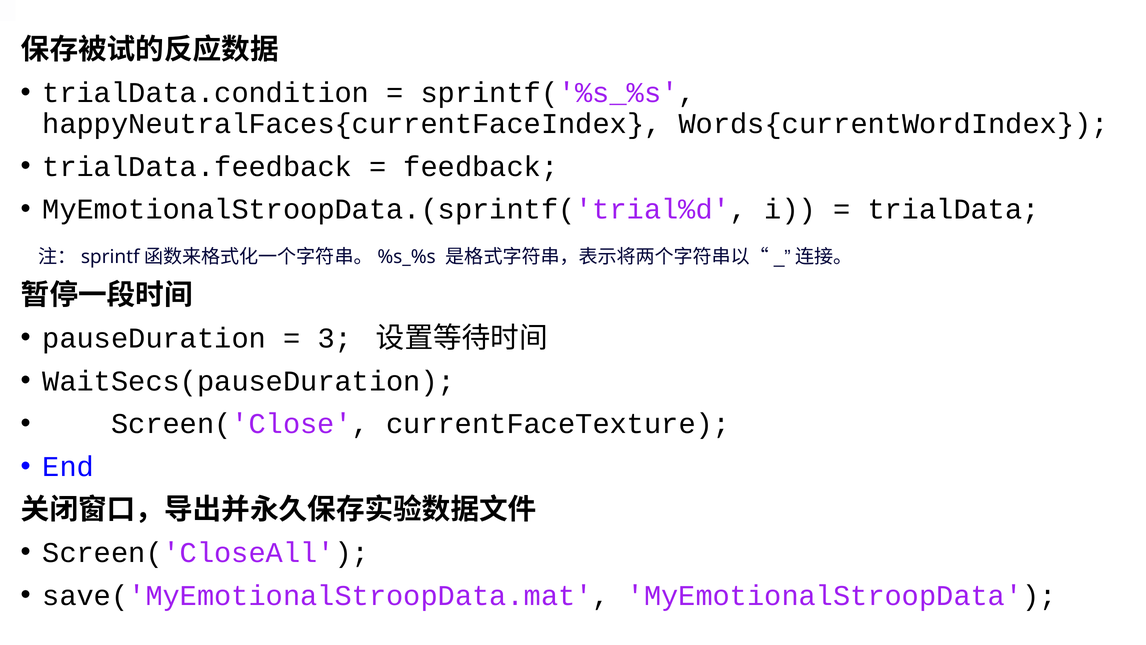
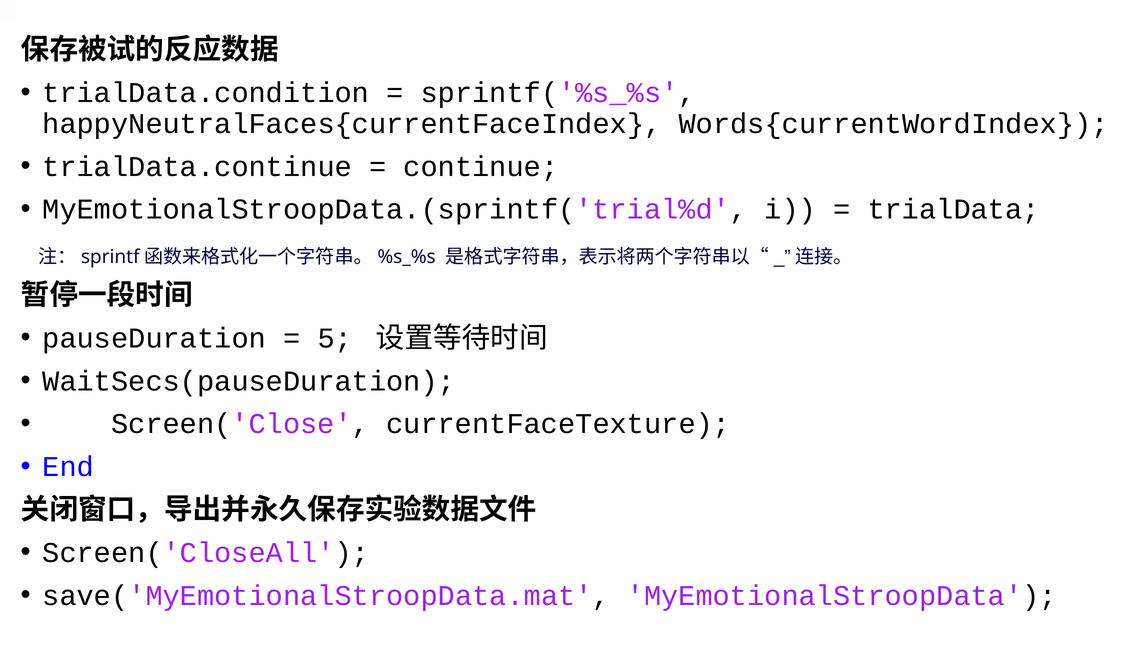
trialData.feedback: trialData.feedback -> trialData.continue (197, 166)
feedback: feedback -> continue (481, 166)
3: 3 -> 5 (335, 338)
